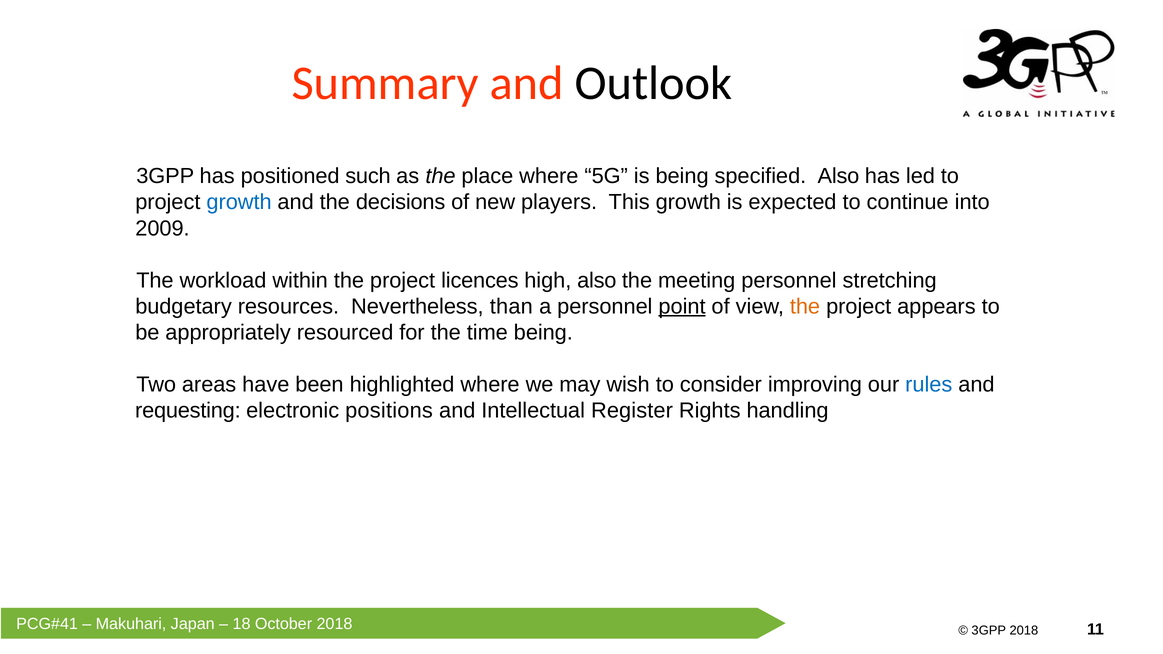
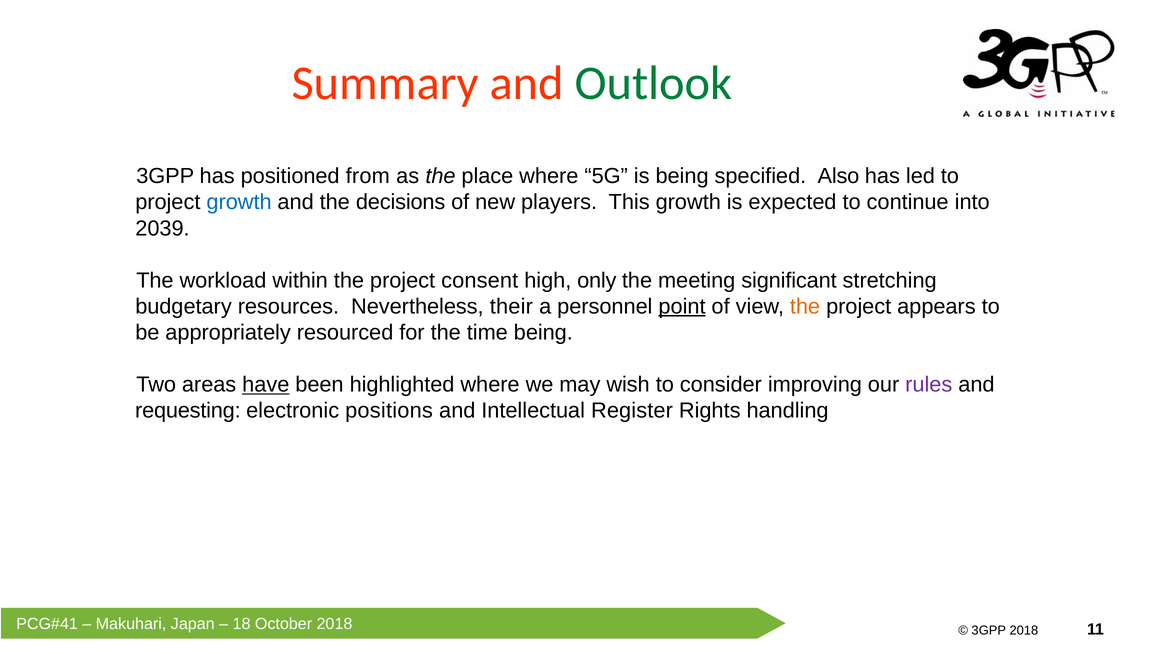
Outlook colour: black -> green (653, 83)
such: such -> from (368, 176)
2009: 2009 -> 2039 (162, 228)
licences: licences -> consent (480, 280)
high also: also -> only (597, 280)
meeting personnel: personnel -> significant (789, 280)
than: than -> their (511, 307)
have underline: none -> present (266, 385)
rules colour: blue -> purple (929, 385)
